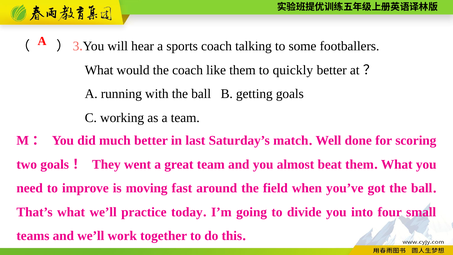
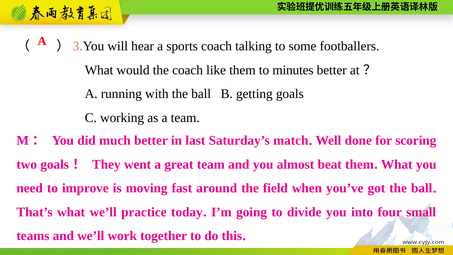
quickly: quickly -> minutes (293, 70)
